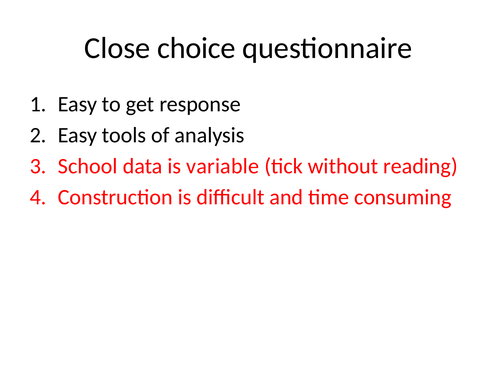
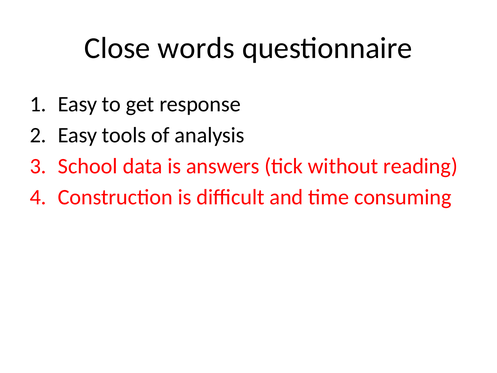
choice: choice -> words (196, 48)
variable: variable -> answers (223, 166)
